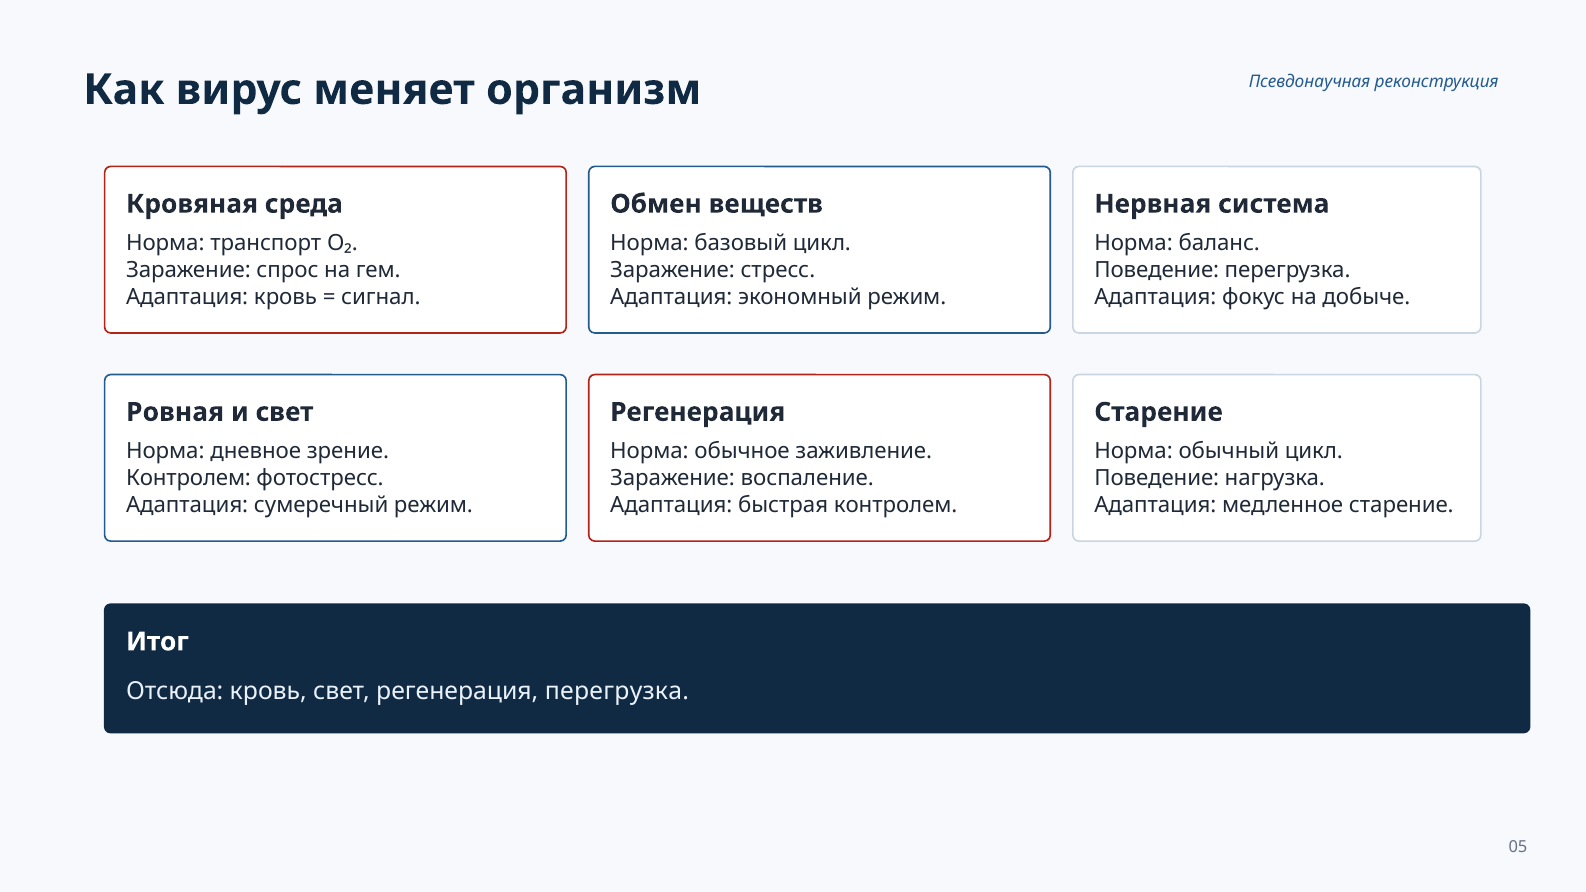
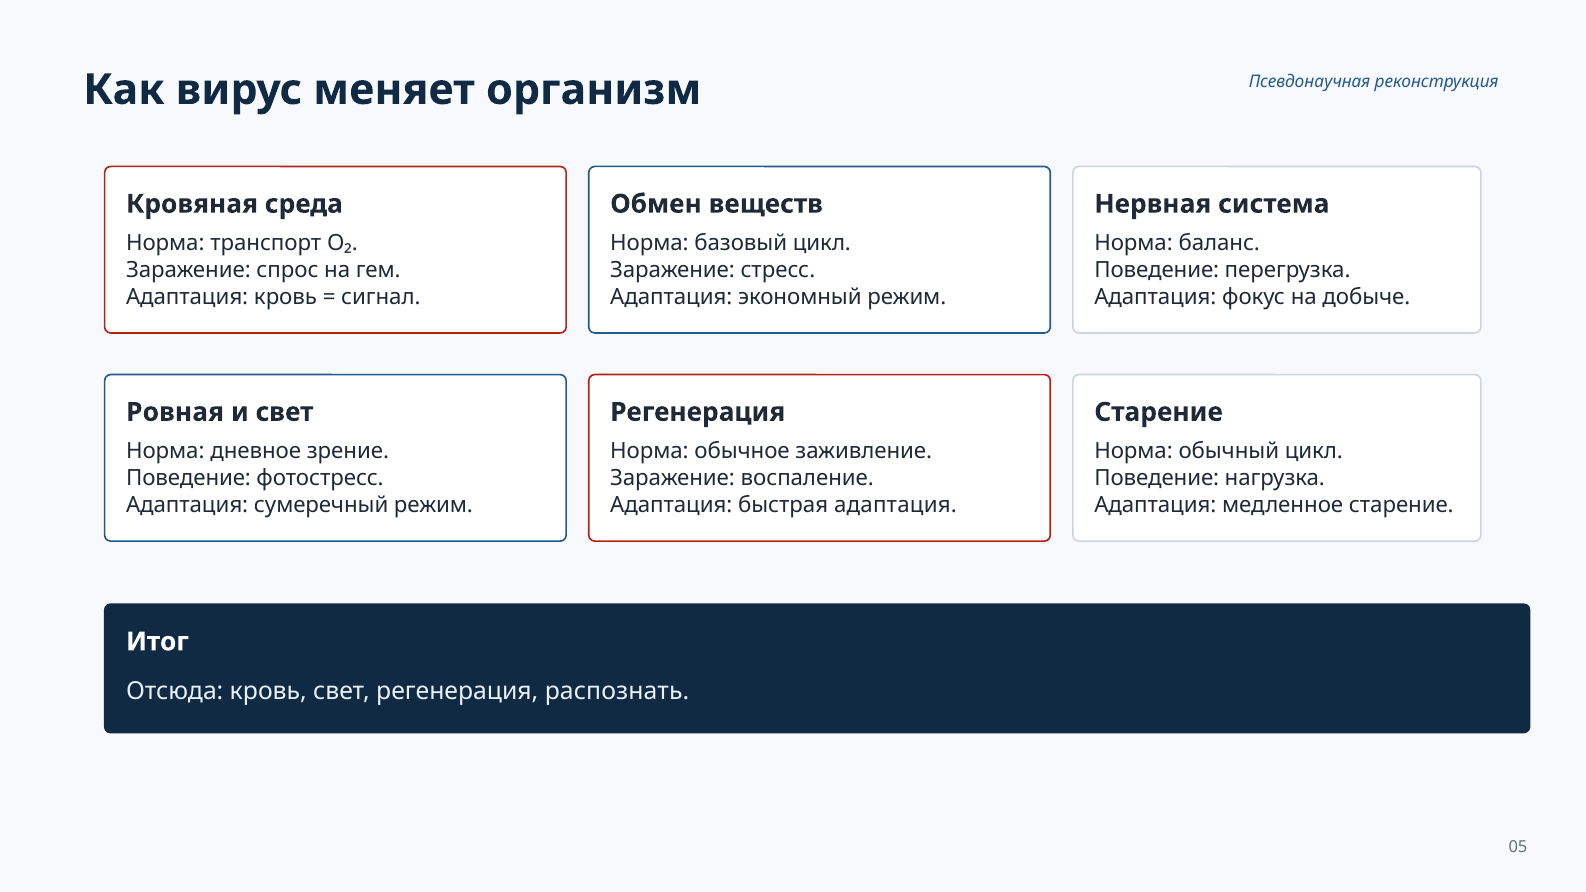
Контролем: Контролем -> Поведение (189, 478)
быстрая контролем: контролем -> адаптация (895, 505)
регенерация перегрузка: перегрузка -> распознать (617, 692)
